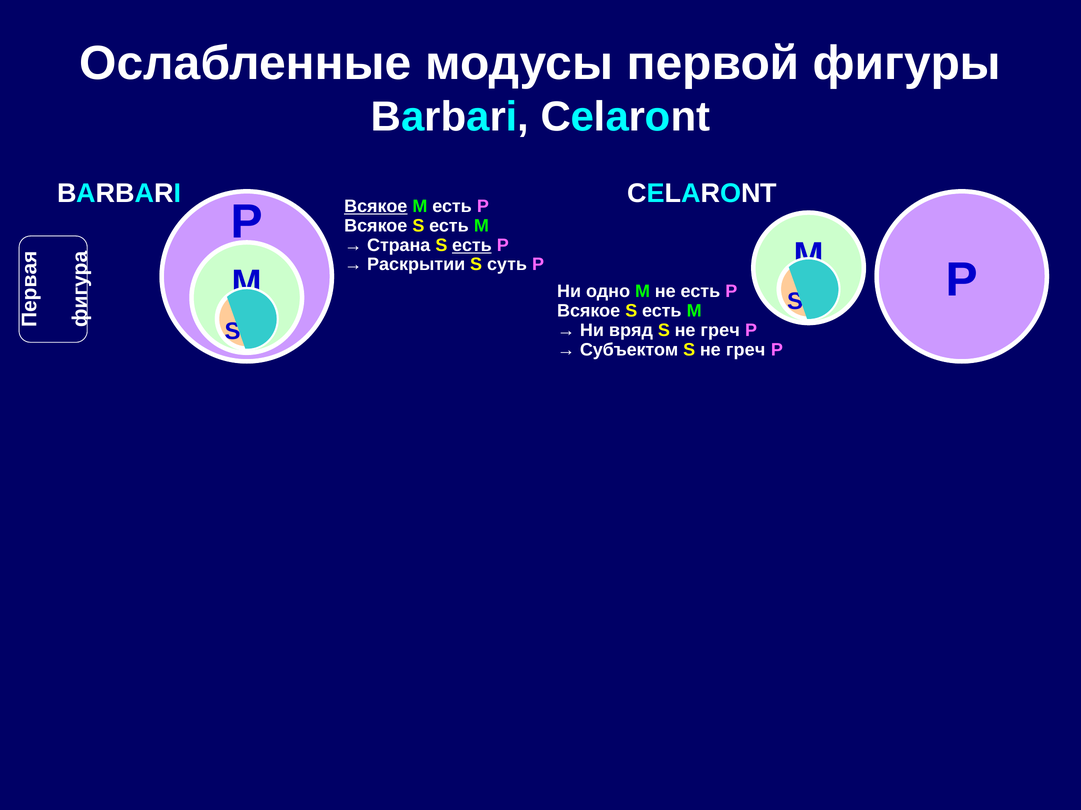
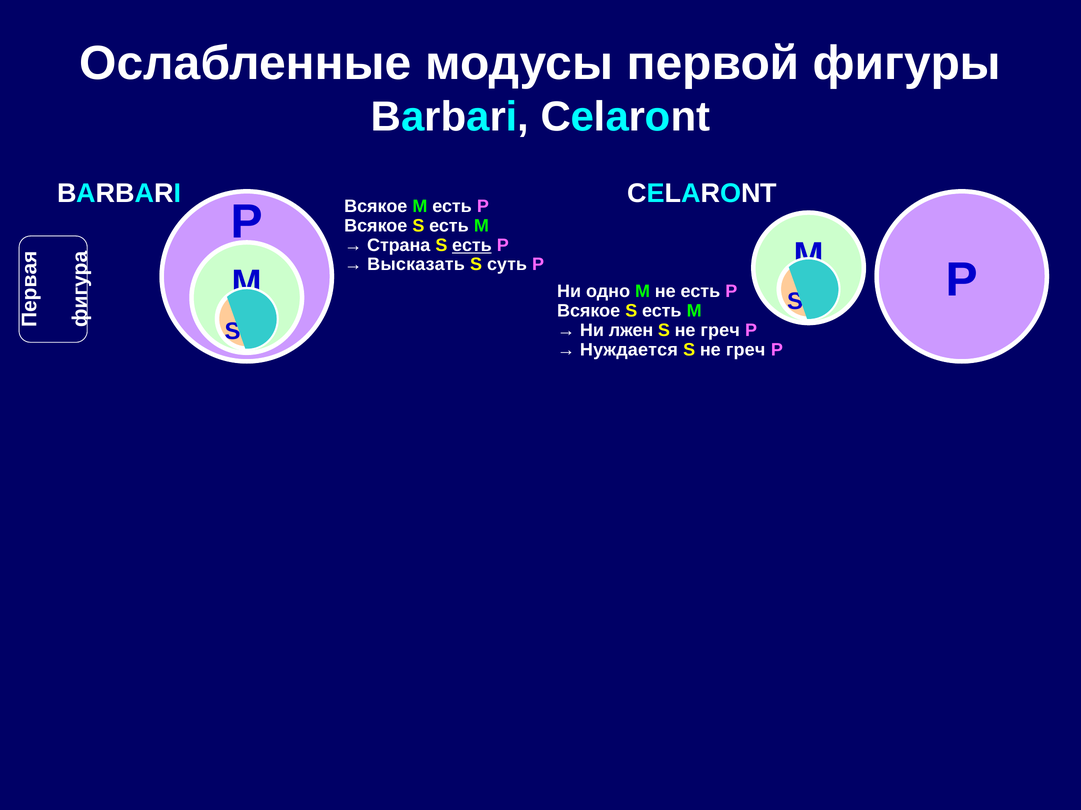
Всякое underline: present -> none (376, 206)
Раскрытии: Раскрытии -> Высказать (416, 265)
вряд: вряд -> лжен (631, 330)
Субъектом: Субъектом -> Нуждается (629, 350)
